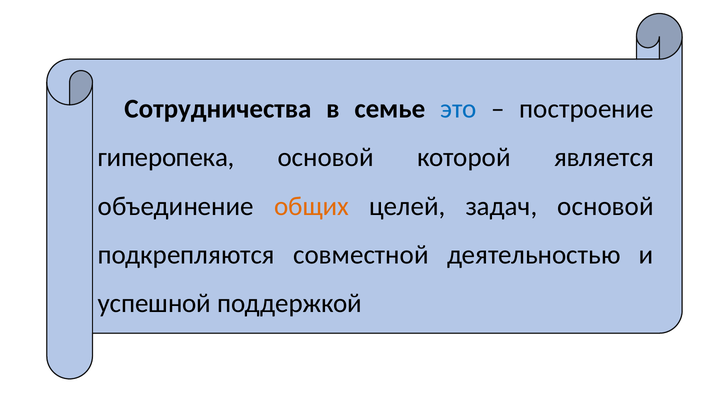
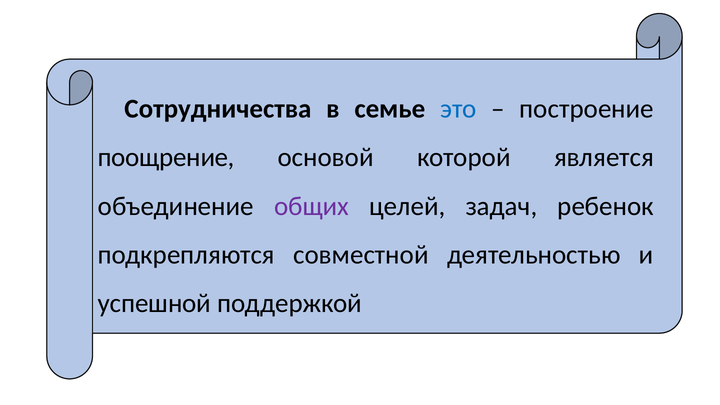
гиперопека: гиперопека -> поощрение (166, 158)
общих colour: orange -> purple (312, 206)
задач основой: основой -> ребенок (606, 206)
